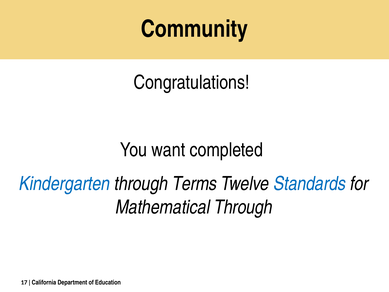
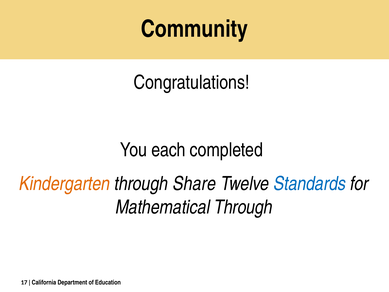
want: want -> each (168, 150)
Kindergarten colour: blue -> orange (65, 184)
Terms: Terms -> Share (194, 184)
